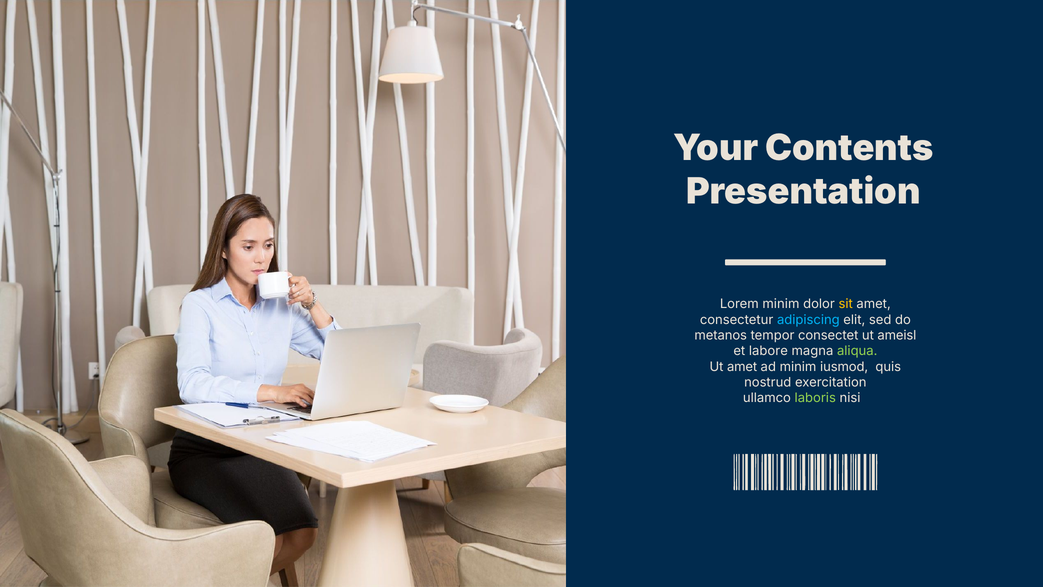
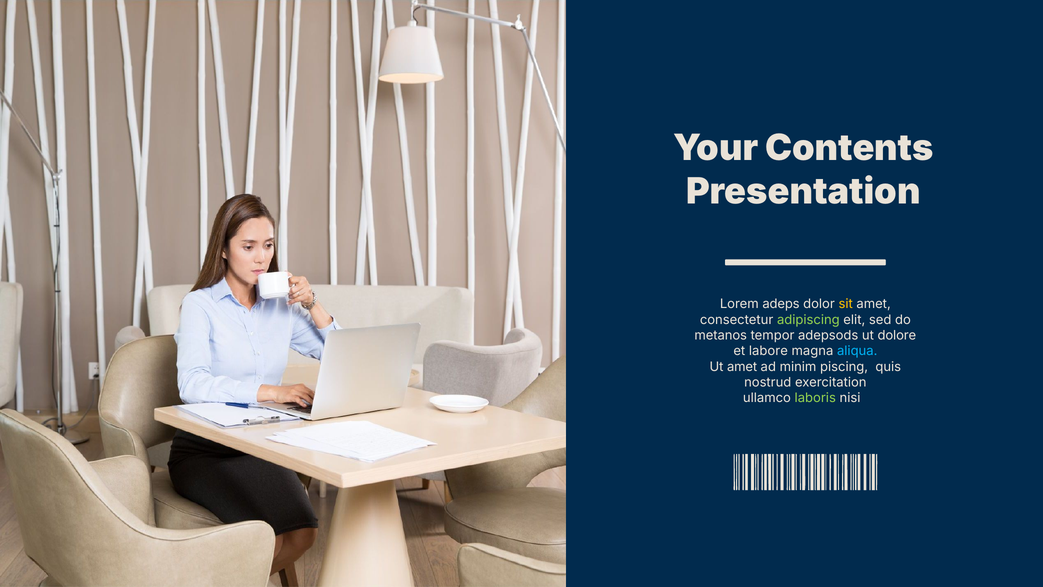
Lorem minim: minim -> adeps (781, 304)
adipiscing colour: light blue -> light green (808, 320)
consectet: consectet -> adepsods (828, 335)
ameisl: ameisl -> dolore (897, 335)
aliqua colour: light green -> light blue (857, 351)
iusmod: iusmod -> piscing (844, 367)
